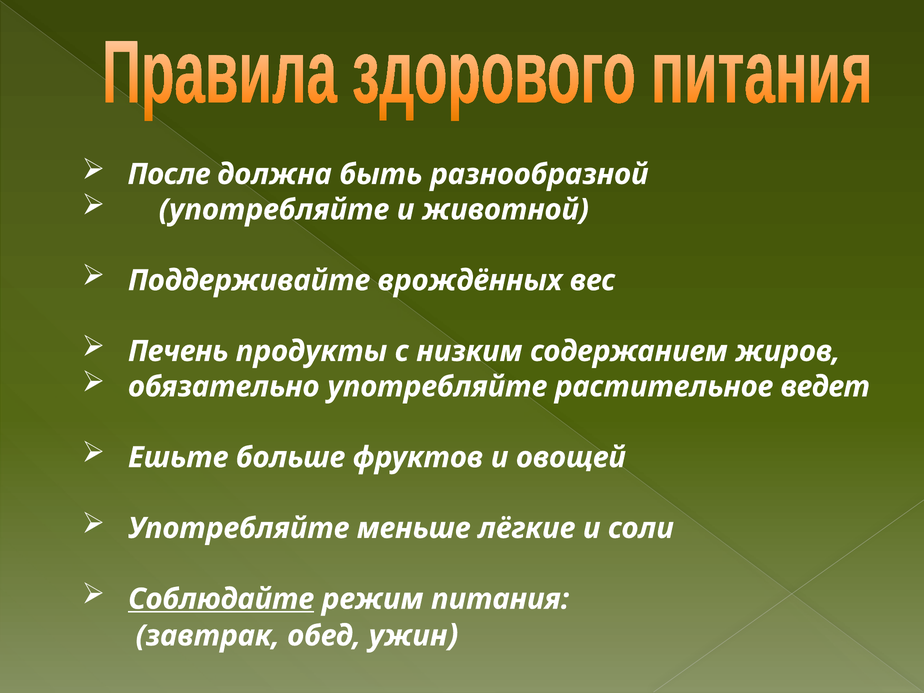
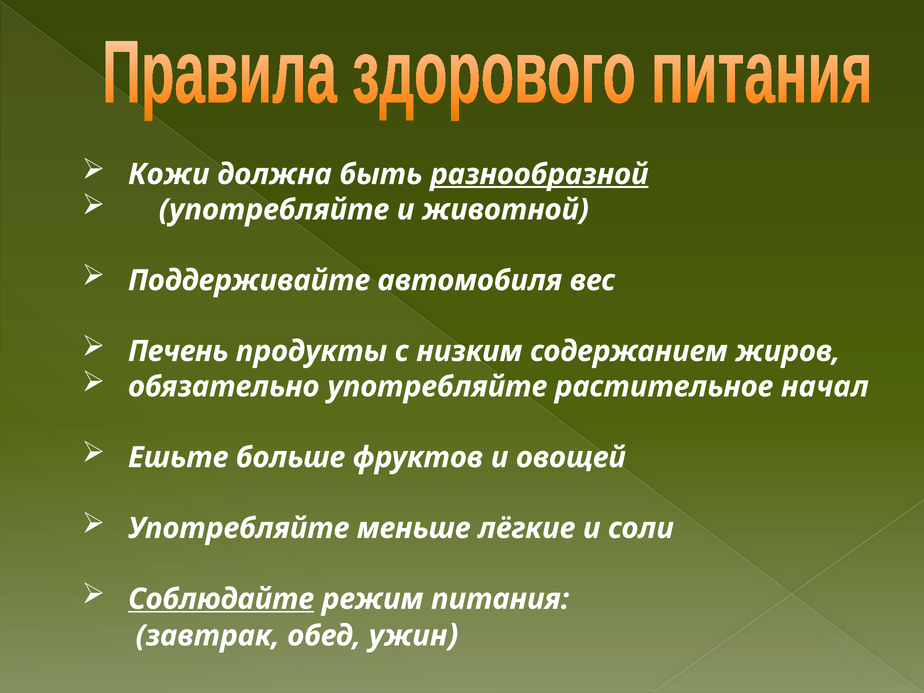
После: После -> Кожи (169, 174)
разнообразной underline: none -> present (539, 174)
врождённых: врождённых -> автомобиля (470, 280)
ведет: ведет -> начал (825, 387)
